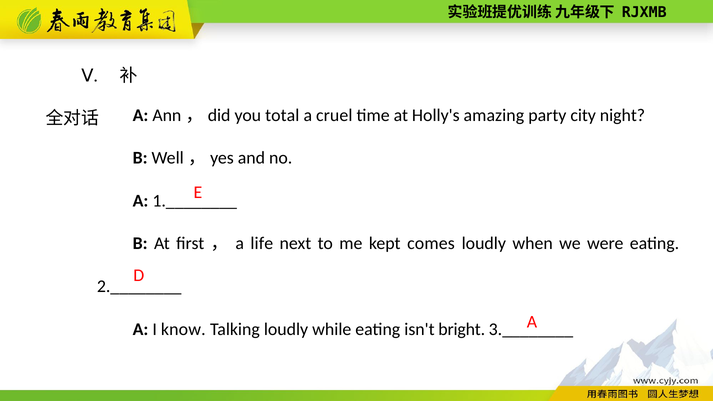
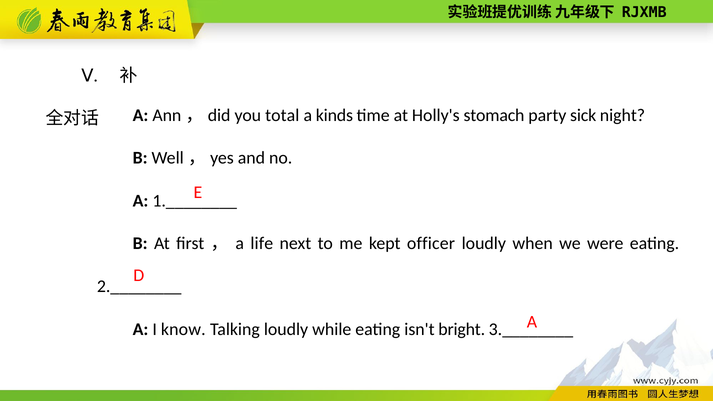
cruel: cruel -> kinds (334, 115)
amazing: amazing -> stomach (494, 115)
city: city -> sick (583, 115)
comes: comes -> officer (431, 244)
